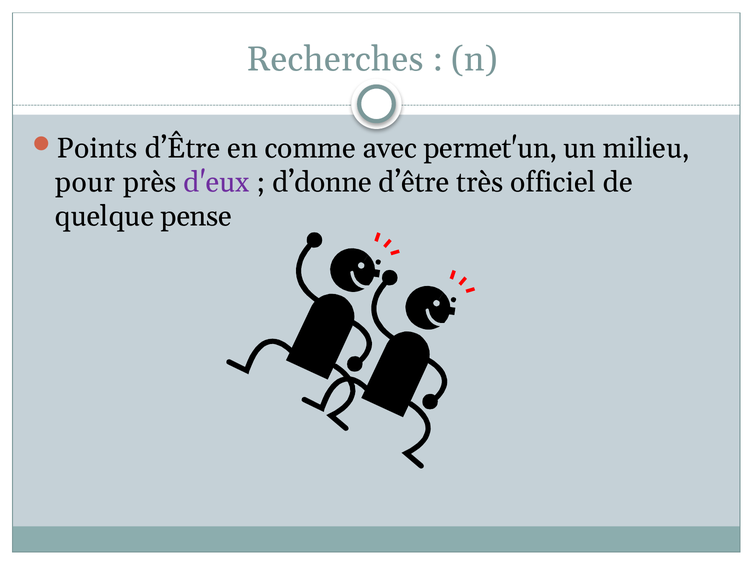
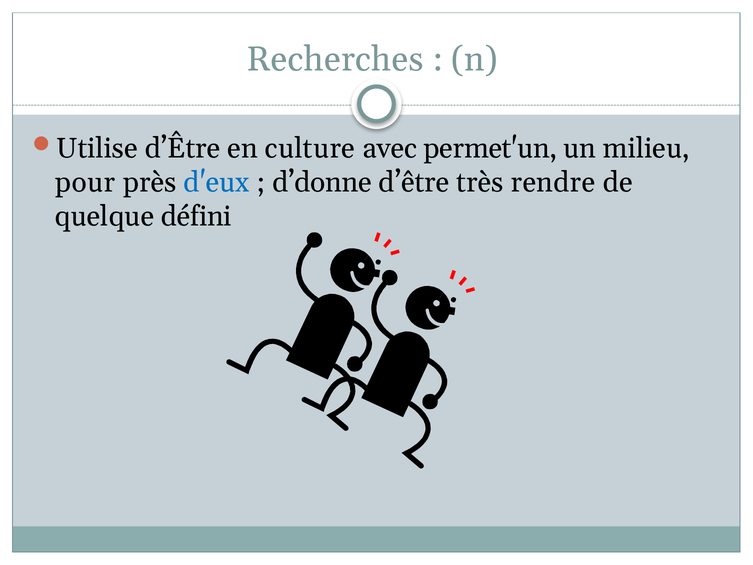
Points: Points -> Utilise (97, 148)
comme: comme -> culture (310, 148)
d'eux colour: purple -> blue (217, 182)
officiel: officiel -> rendre (553, 182)
pense: pense -> défini (196, 216)
